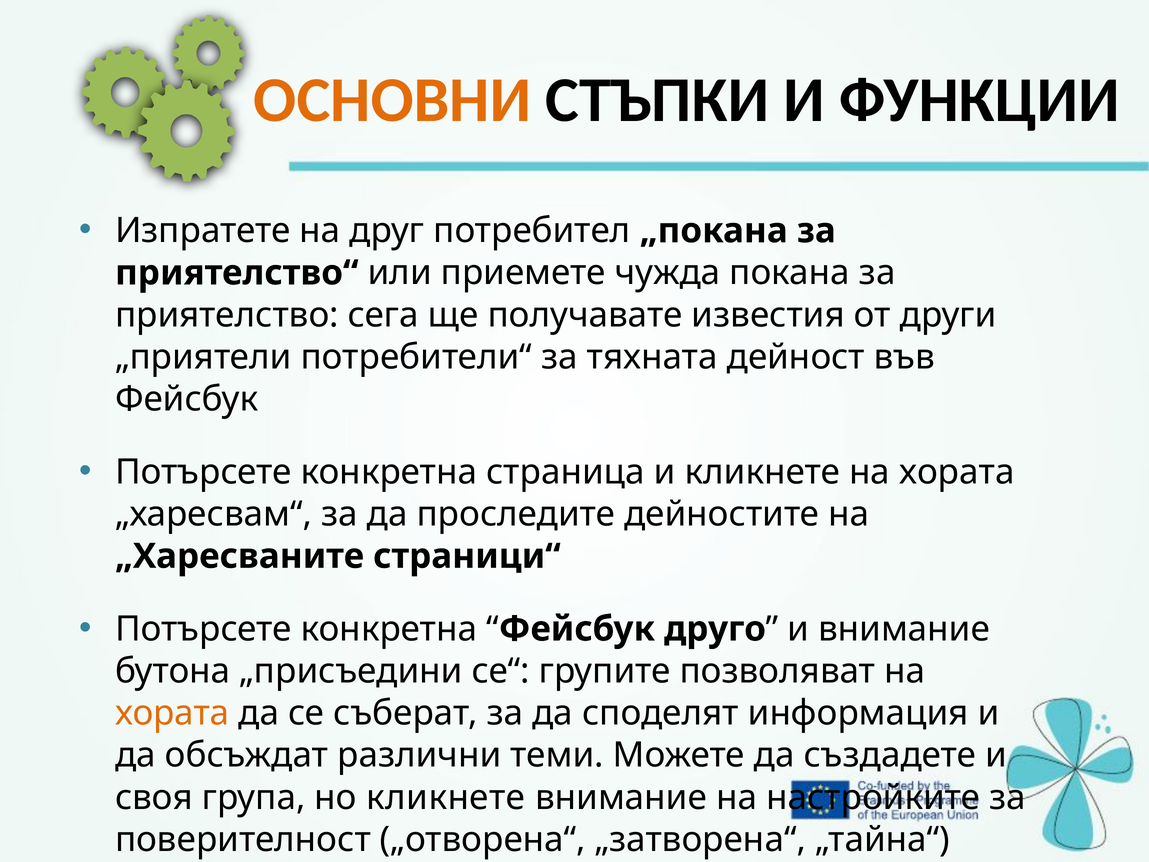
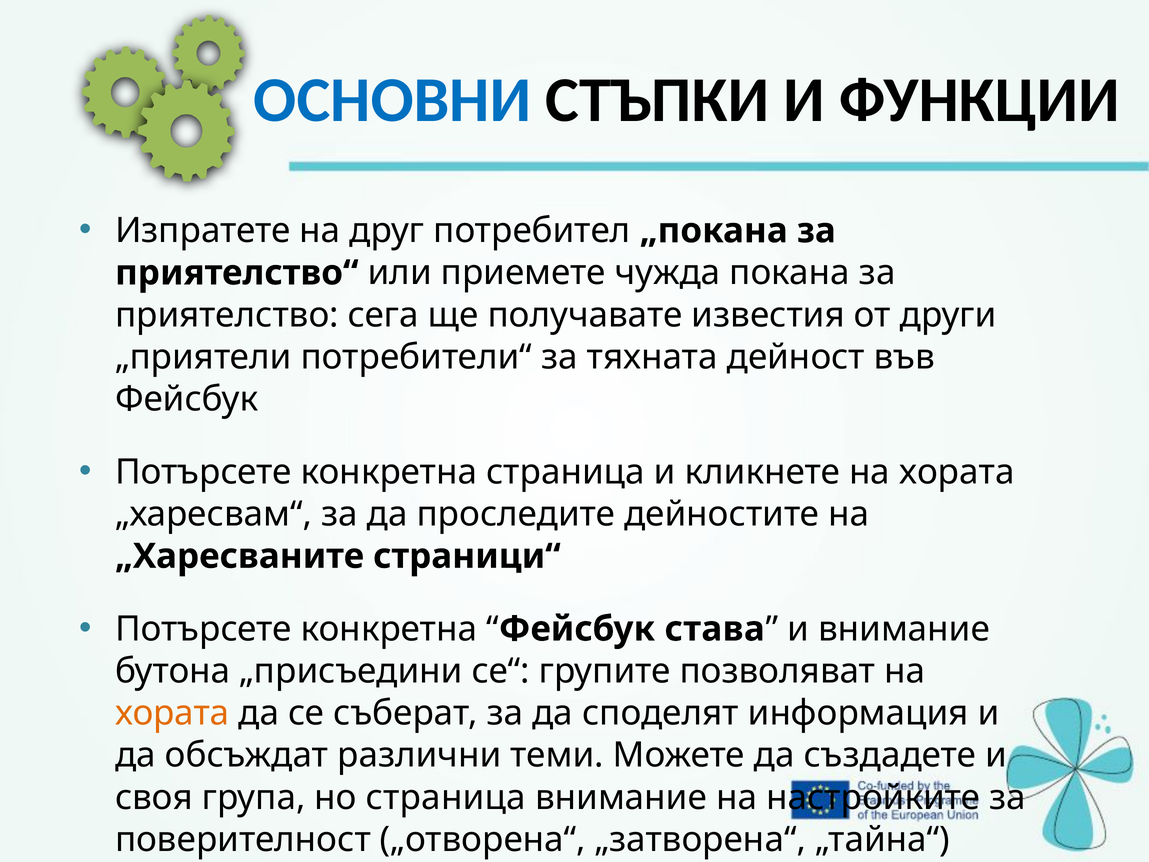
ОСНОВНИ colour: orange -> blue (392, 100)
друго: друго -> става (715, 629)
но кликнете: кликнете -> страница (446, 797)
